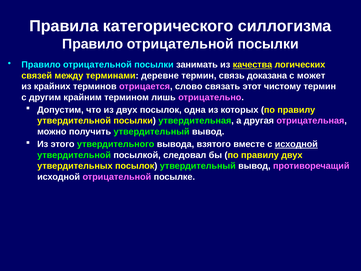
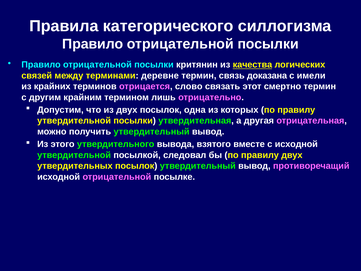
занимать: занимать -> критянин (197, 65)
может: может -> имели (311, 76)
чистому: чистому -> смертно (283, 86)
исходной underline: present -> none (296, 144)
